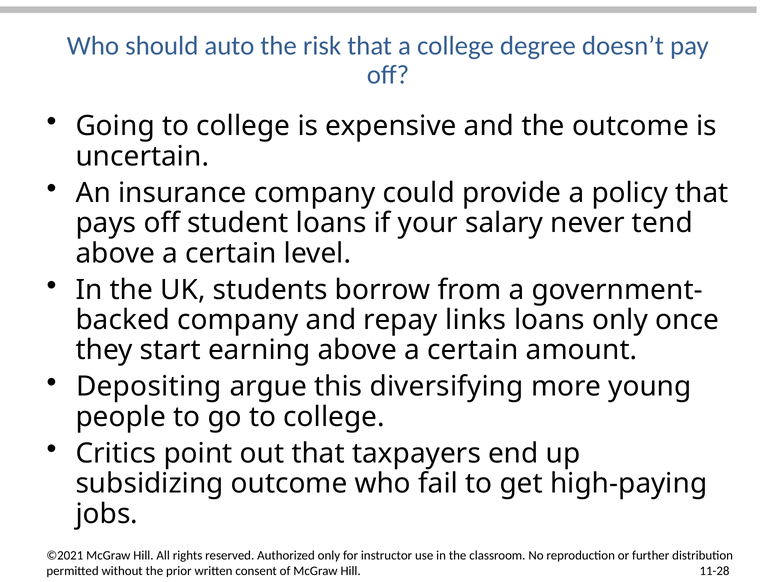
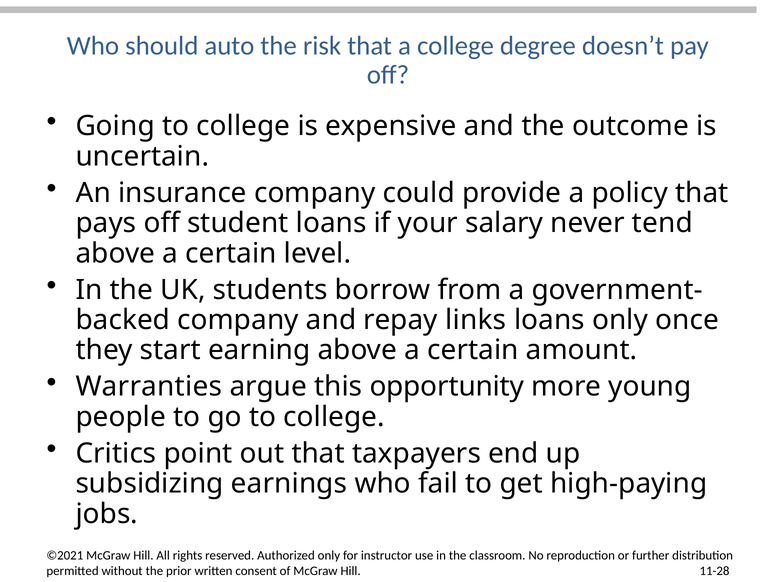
Depositing: Depositing -> Warranties (149, 387)
diversifying: diversifying -> opportunity (447, 387)
subsidizing outcome: outcome -> earnings (289, 484)
